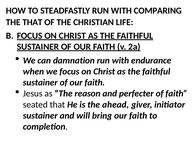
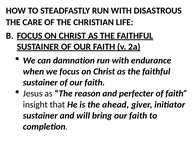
COMPARING: COMPARING -> DISASTROUS (158, 11)
THE THAT: THAT -> CARE (32, 22)
seated: seated -> insight (35, 105)
